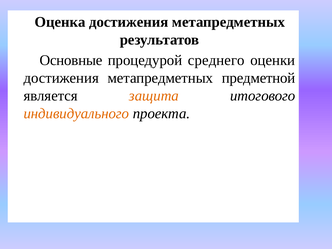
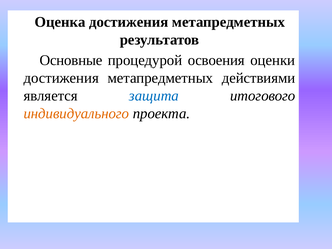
среднего: среднего -> освоения (216, 60)
предметной: предметной -> действиями (259, 78)
защита colour: orange -> blue (154, 96)
